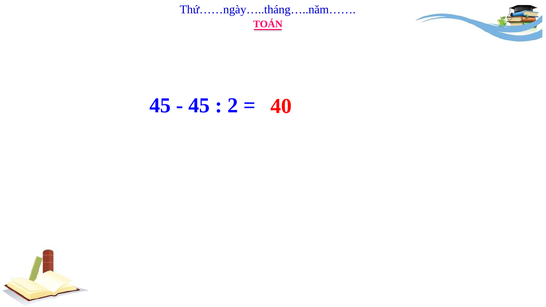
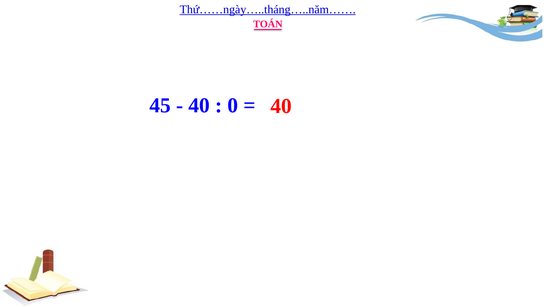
Thứ……ngày…..tháng…..năm…… underline: none -> present (268, 9)
45: 45 -> 40 (199, 105)
2: 2 -> 0 (233, 105)
